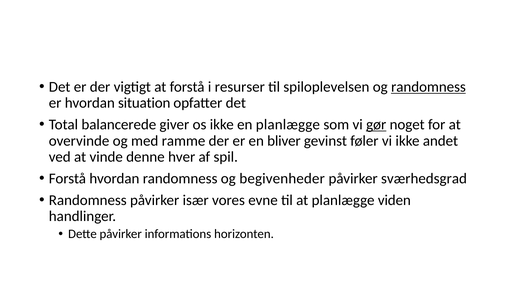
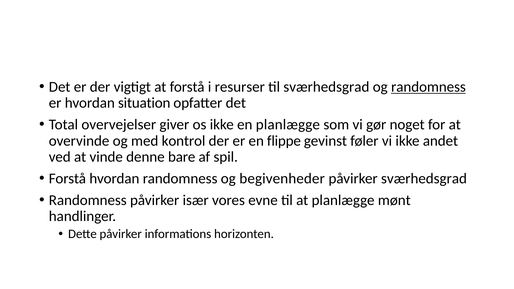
til spiloplevelsen: spiloplevelsen -> sværhedsgrad (326, 87)
balancerede: balancerede -> overvejelser (119, 125)
gør underline: present -> none (376, 125)
ramme: ramme -> kontrol (184, 141)
bliver: bliver -> flippe (284, 141)
hver: hver -> bare (182, 157)
viden: viden -> mønt (394, 200)
